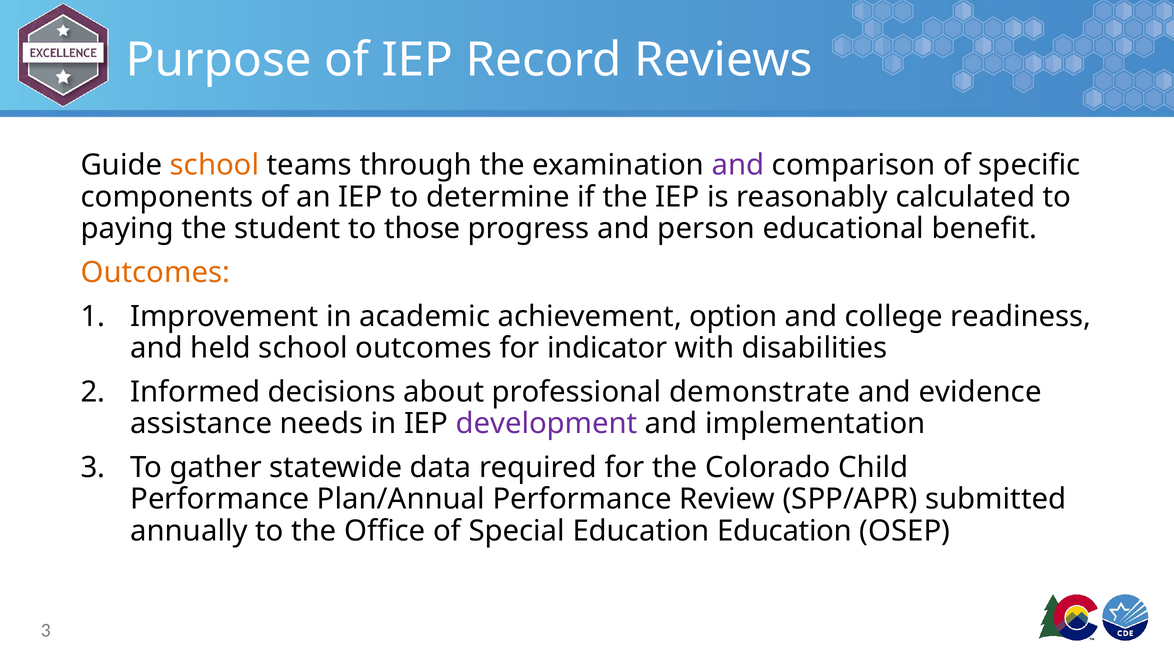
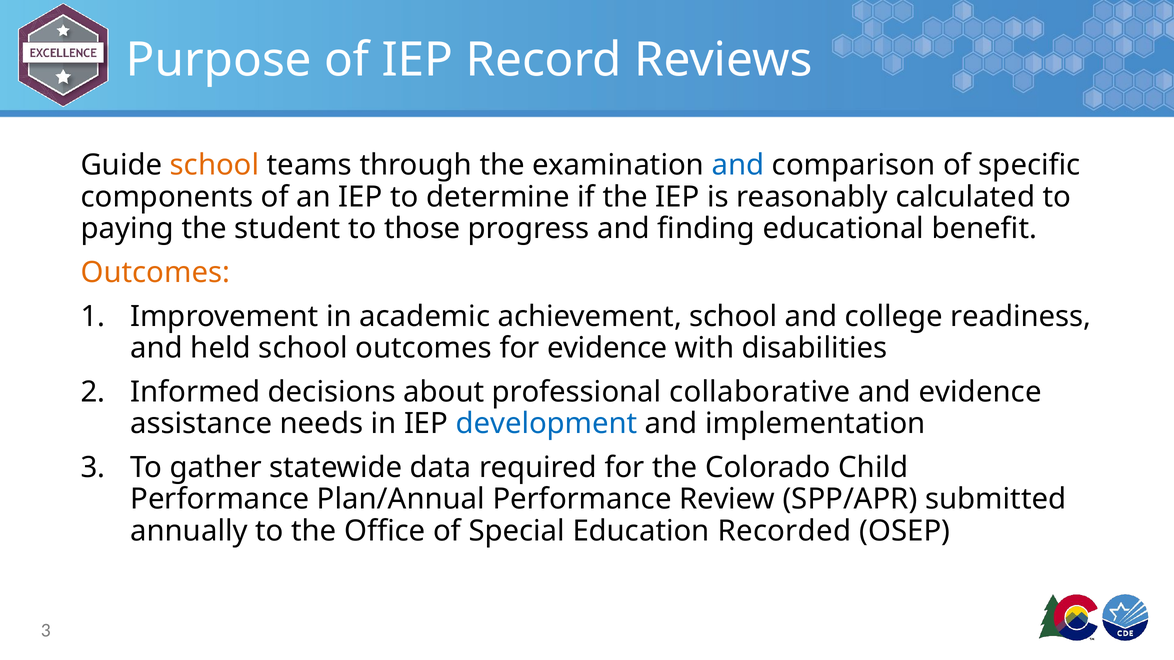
and colour: purple -> blue (738, 165)
person: person -> finding (706, 229)
achievement option: option -> school (733, 317)
for indicator: indicator -> evidence (607, 348)
demonstrate: demonstrate -> collaborative (760, 392)
development colour: purple -> blue (547, 424)
Education Education: Education -> Recorded (784, 531)
